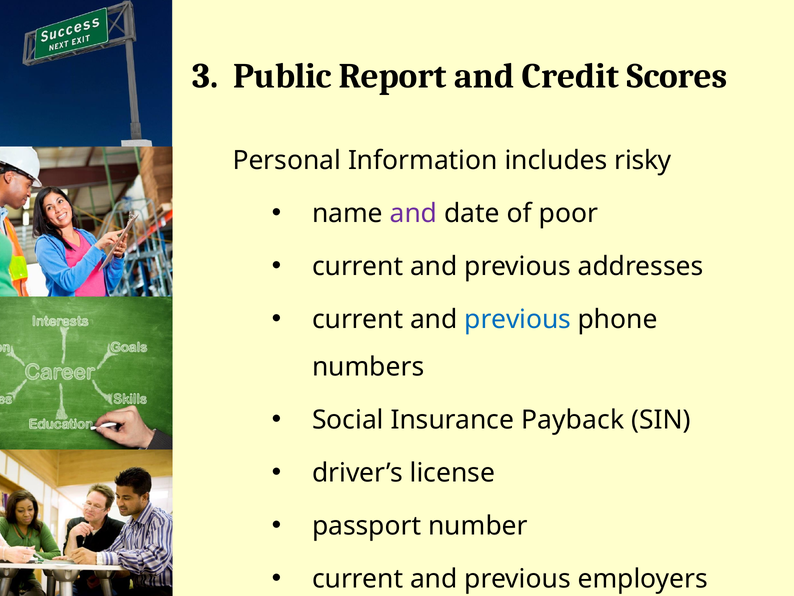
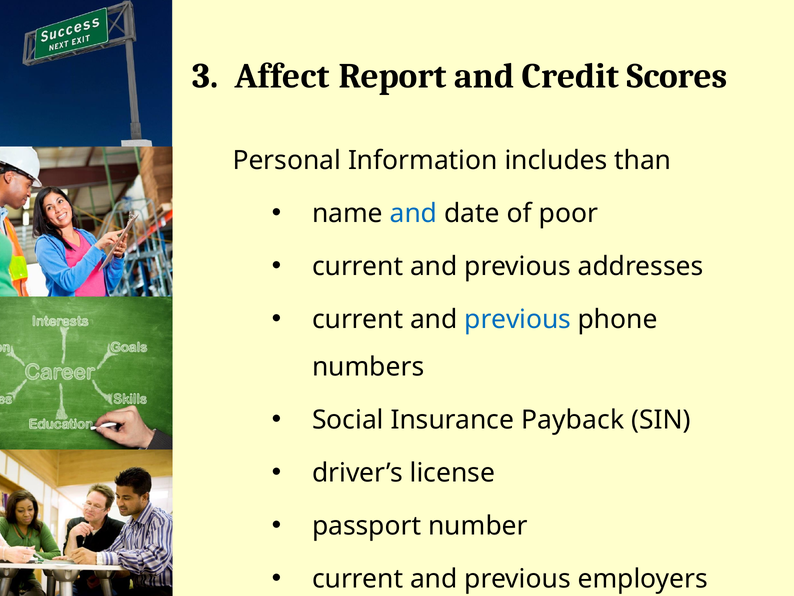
Public: Public -> Affect (282, 76)
risky: risky -> than (643, 160)
and colour: purple -> blue (413, 213)
